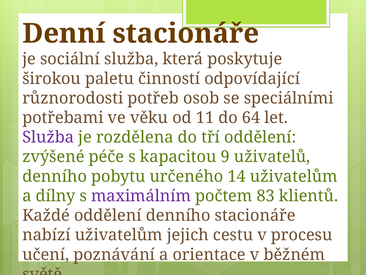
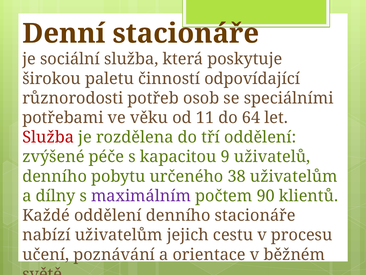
Služba colour: purple -> red (48, 137)
14: 14 -> 38 (237, 176)
83: 83 -> 90 (266, 196)
